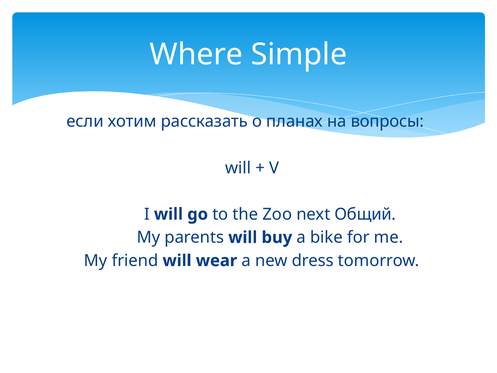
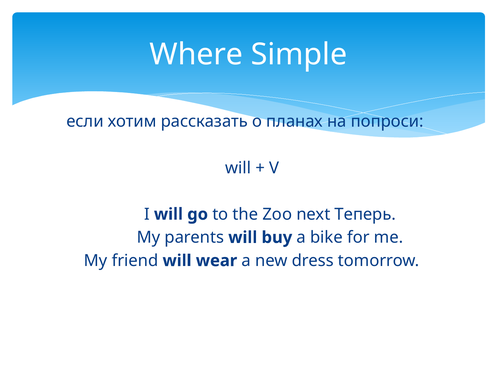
вопросы: вопросы -> попроси (387, 121)
Общий: Общий -> Теперь (365, 214)
